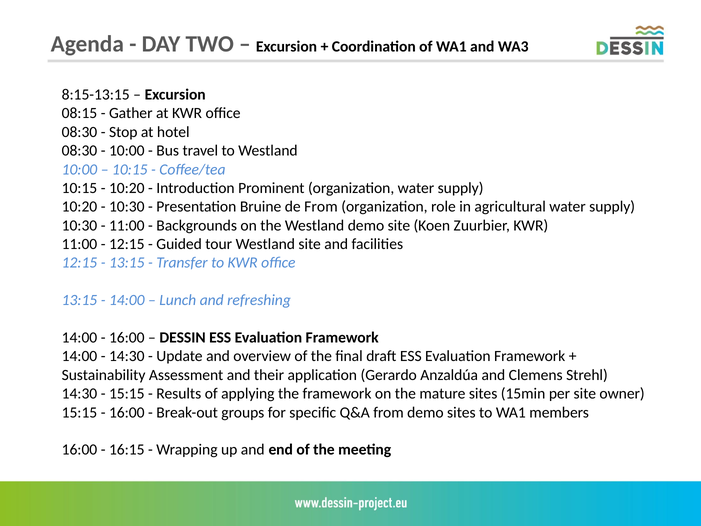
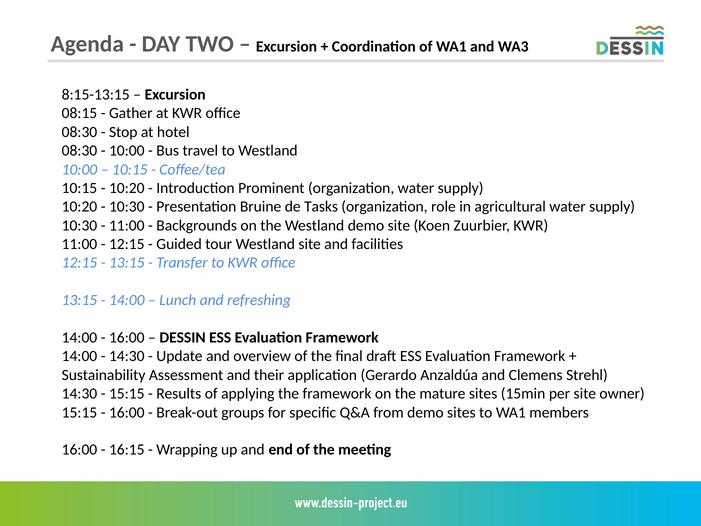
de From: From -> Tasks (321, 207)
